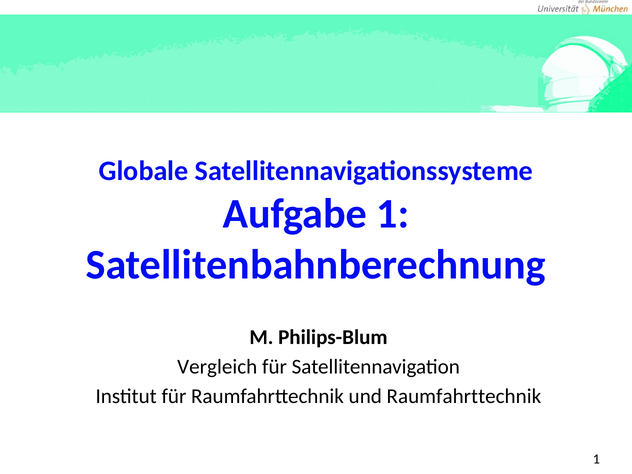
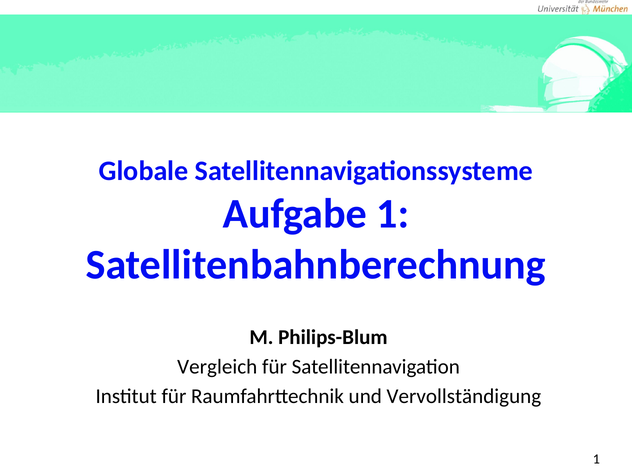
und Raumfahrttechnik: Raumfahrttechnik -> Vervollständigung (464, 397)
